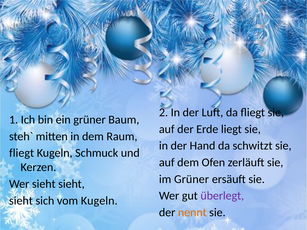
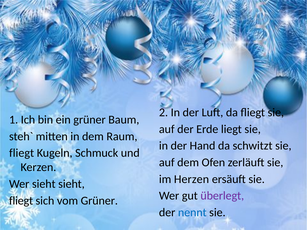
im Grüner: Grüner -> Herzen (192, 179)
sieht: sieht -> fliegt (21, 201)
vom Kugeln: Kugeln -> Grüner (99, 201)
nennt colour: orange -> blue (192, 213)
